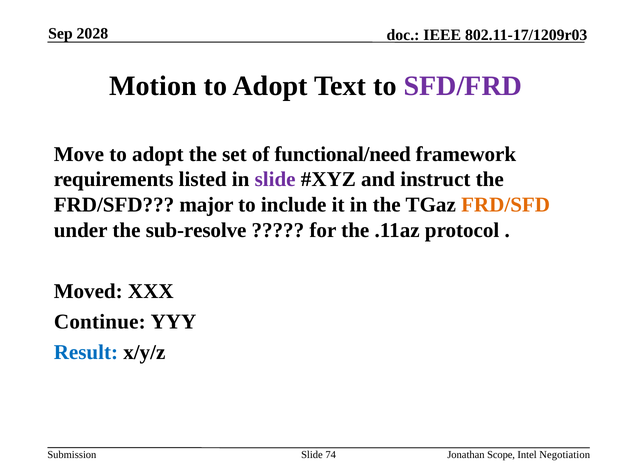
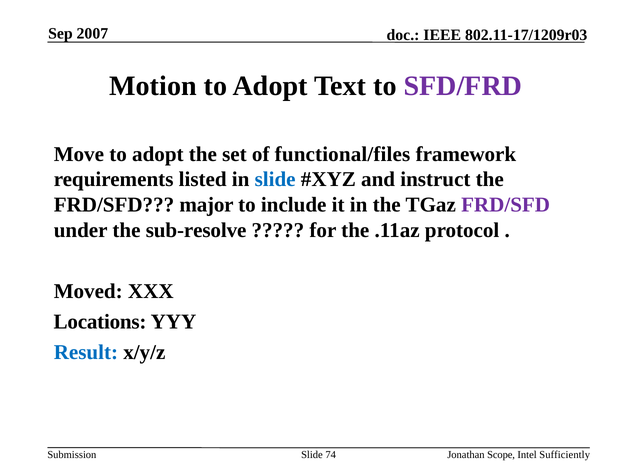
2028: 2028 -> 2007 (92, 34)
functional/need: functional/need -> functional/files (342, 154)
slide colour: purple -> blue (275, 180)
FRD/SFD colour: orange -> purple (506, 205)
Continue: Continue -> Locations (100, 322)
Negotiation: Negotiation -> Sufficiently (565, 455)
